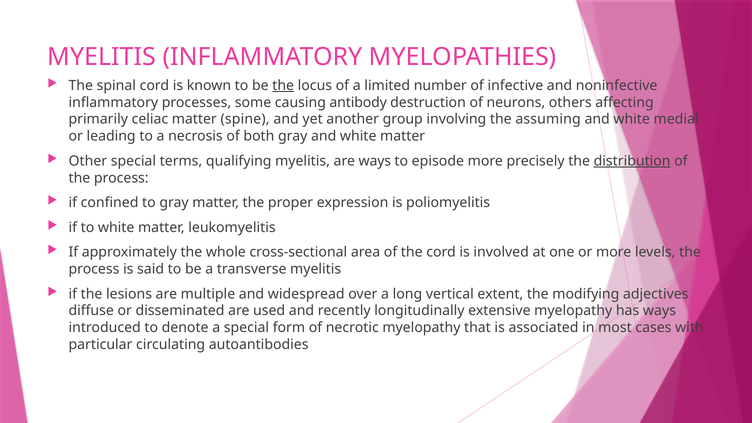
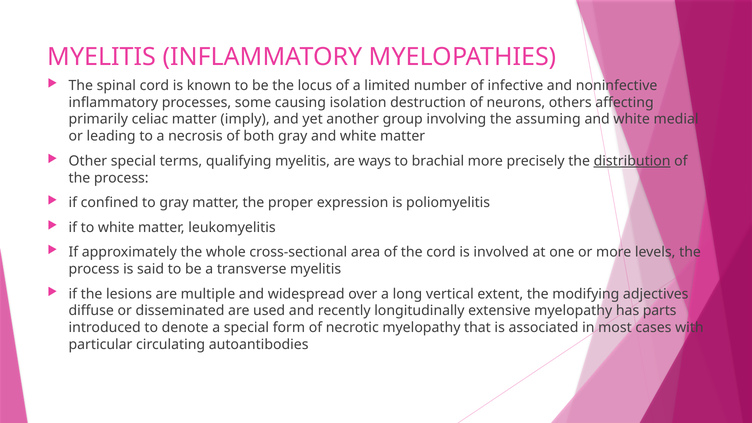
the underline: present -> none (283, 85)
antibody: antibody -> isolation (358, 102)
spine: spine -> imply (245, 119)
episode: episode -> brachial (438, 161)
has ways: ways -> parts (660, 311)
